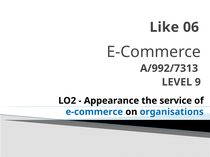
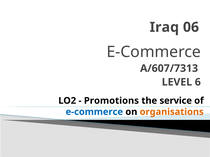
Like: Like -> Iraq (164, 27)
A/992/7313: A/992/7313 -> A/607/7313 (169, 69)
9: 9 -> 6 (198, 82)
Appearance: Appearance -> Promotions (111, 101)
organisations colour: blue -> orange (172, 112)
